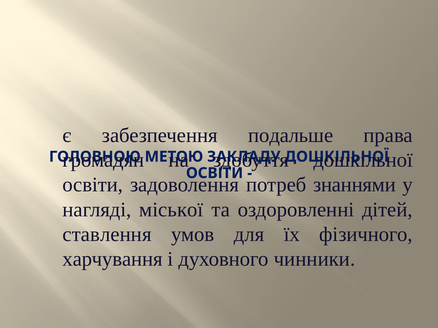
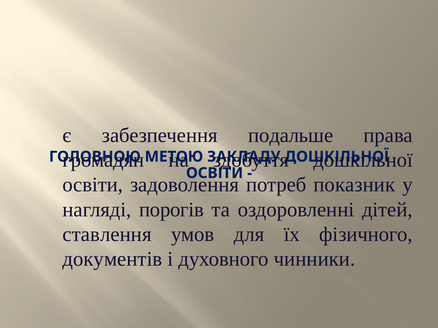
знаннями: знаннями -> показник (354, 185)
міської: міської -> порогів (171, 210)
харчування: харчування -> документів (112, 259)
